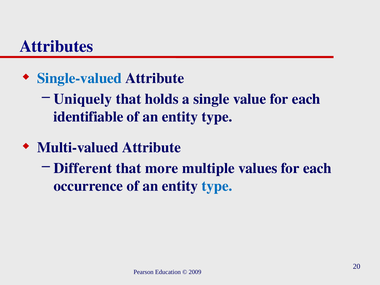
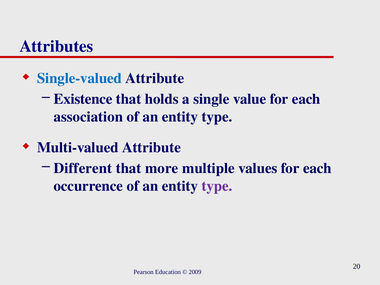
Uniquely: Uniquely -> Existence (83, 99)
identifiable: identifiable -> association (88, 117)
type colour: blue -> purple (217, 186)
